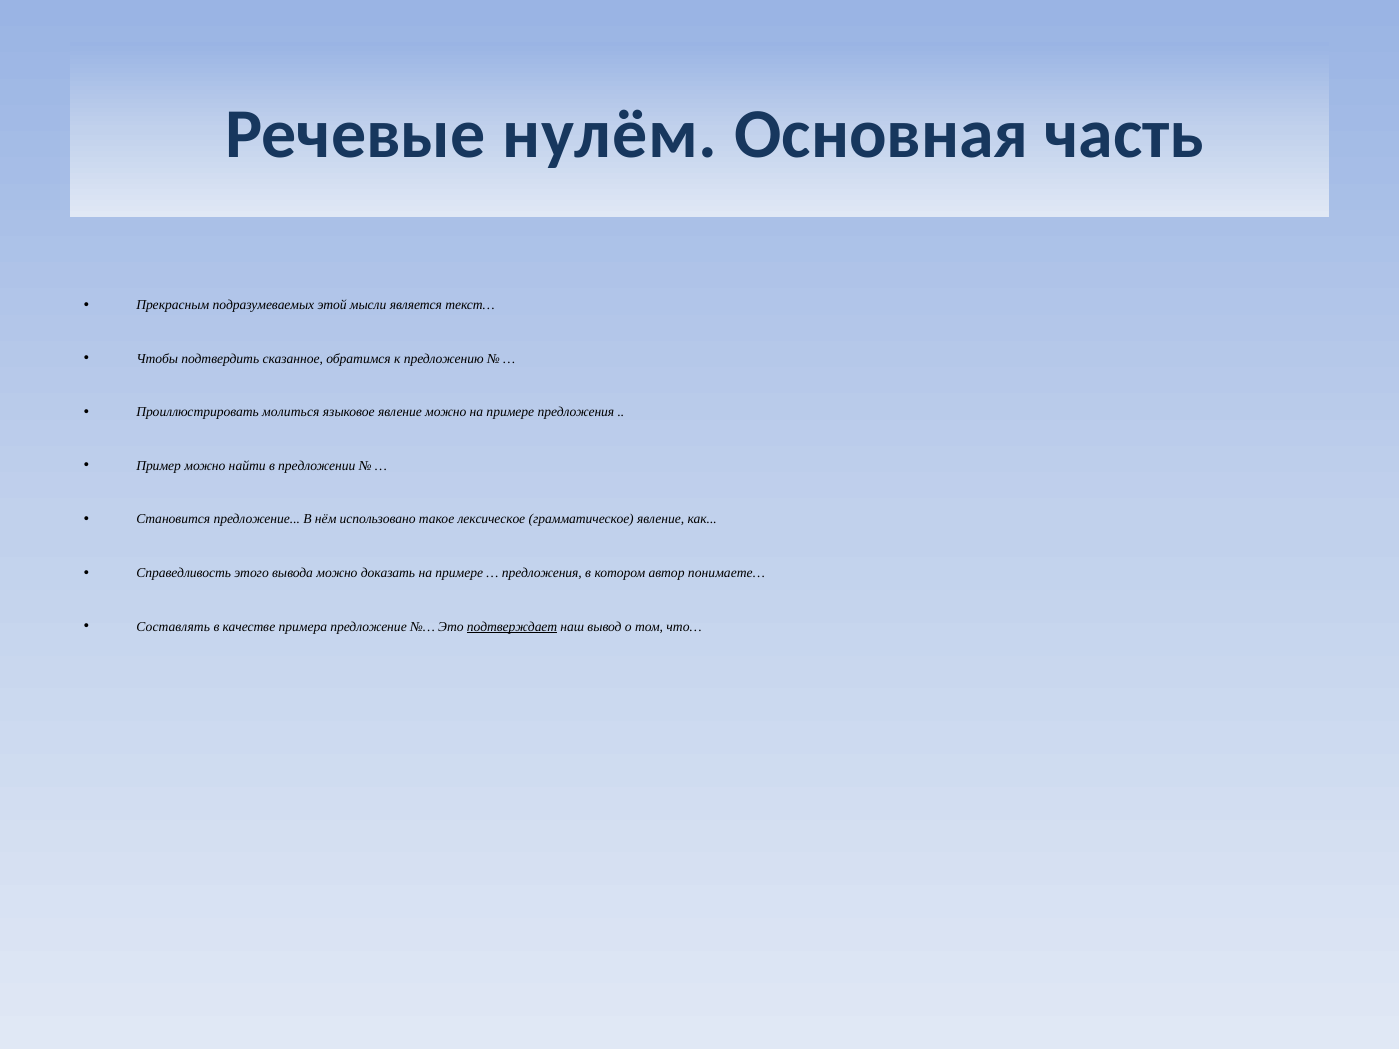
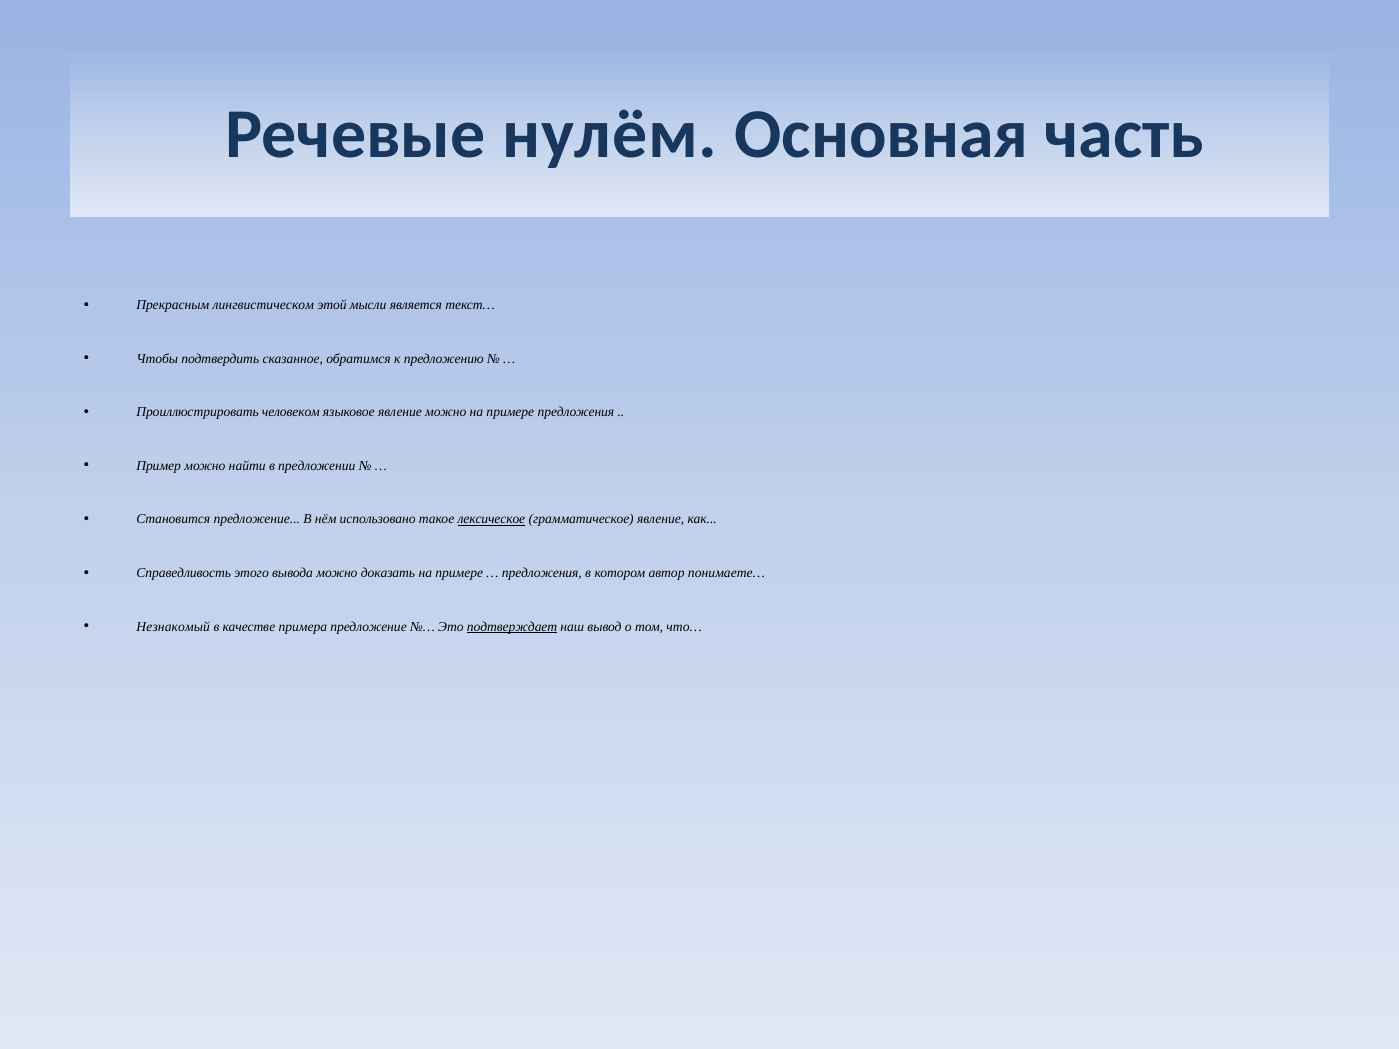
подразумеваемых: подразумеваемых -> лингвистическом (263, 305)
молиться: молиться -> человеком (291, 412)
лексическое underline: none -> present (491, 520)
Составлять: Составлять -> Незнакомый (173, 627)
